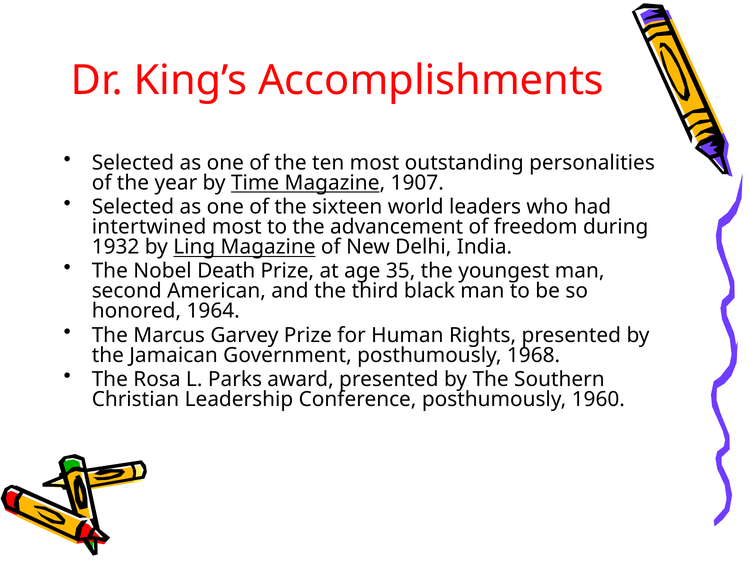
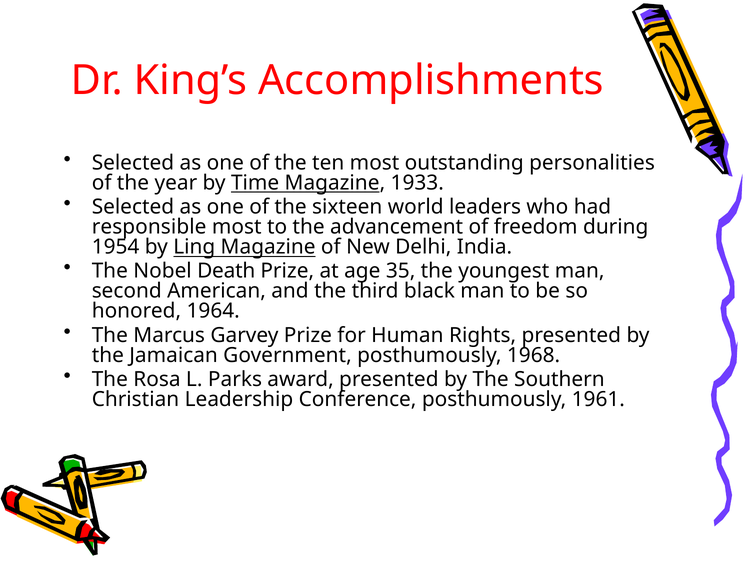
1907: 1907 -> 1933 (417, 183)
intertwined: intertwined -> responsible (149, 227)
1932: 1932 -> 1954 (116, 247)
1960: 1960 -> 1961 (598, 399)
